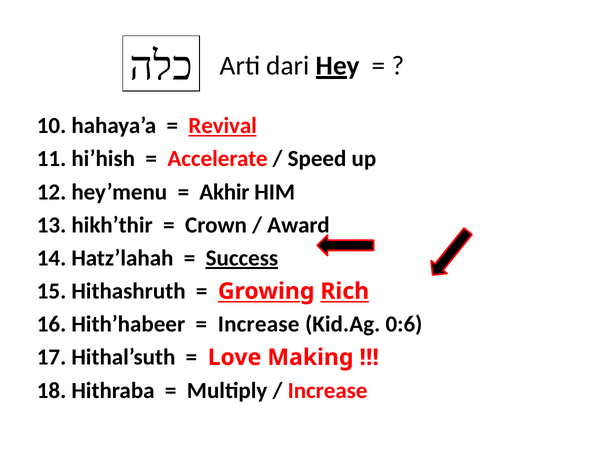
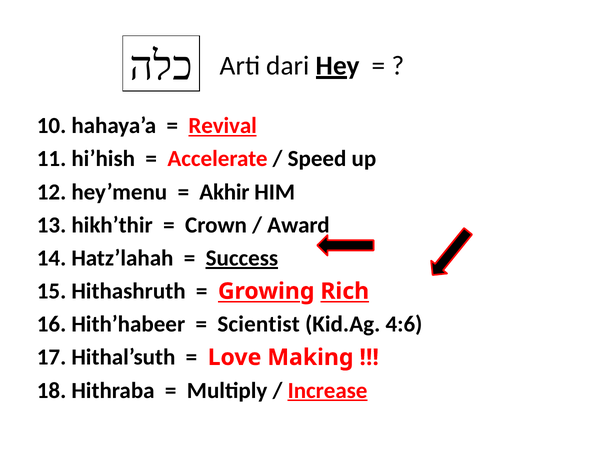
Increase: Increase -> Scientist (259, 325)
0:6: 0:6 -> 4:6 (404, 325)
Increase underline: none -> present (328, 391)
